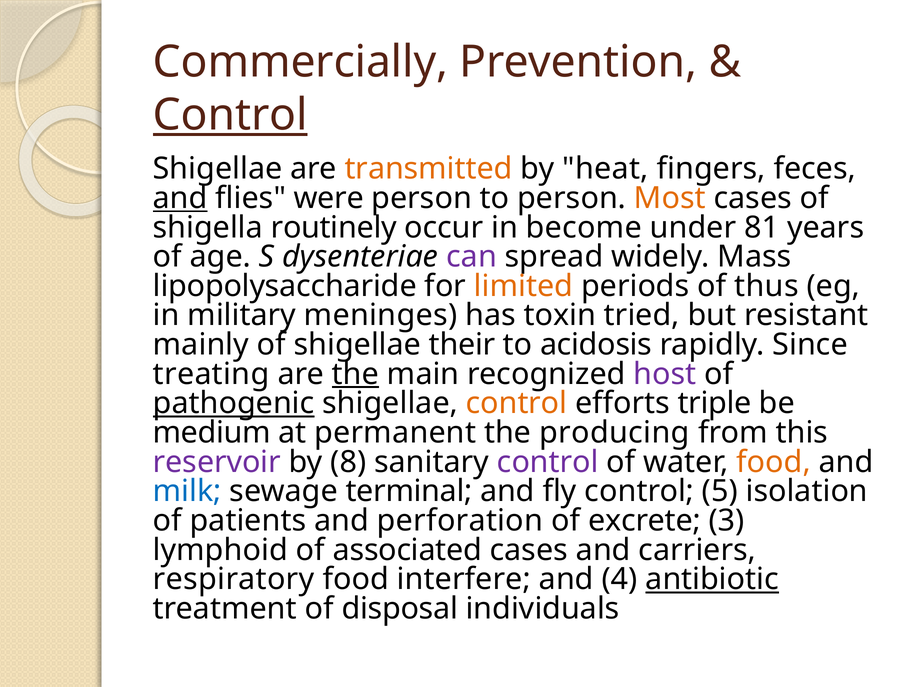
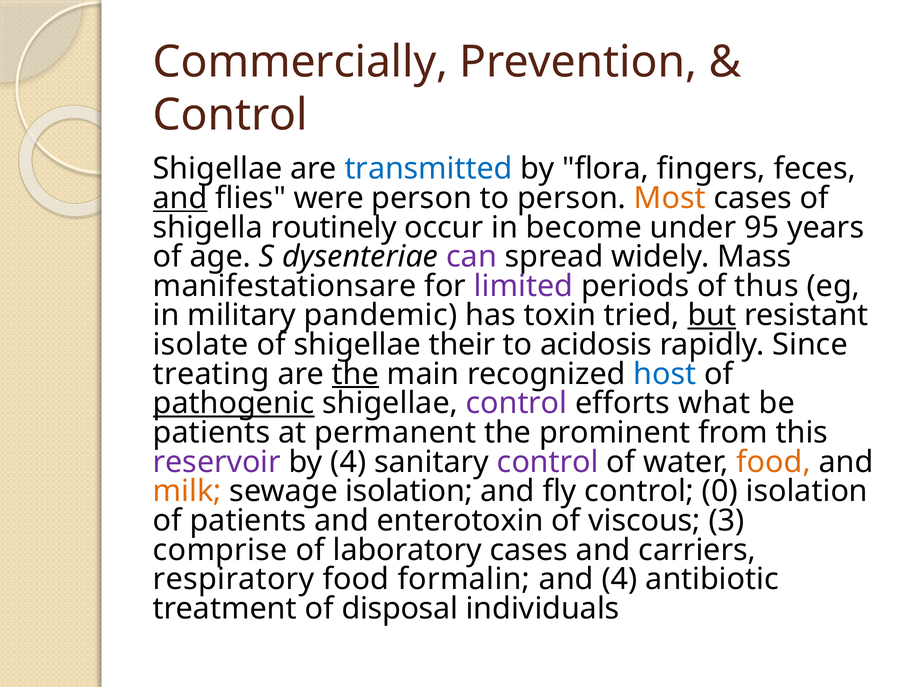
Control underline: present -> none (230, 115)
transmitted colour: orange -> blue (429, 169)
heat: heat -> flora (606, 169)
81: 81 -> 95 (762, 227)
lipopolysaccharide: lipopolysaccharide -> manifestationsare (285, 286)
limited colour: orange -> purple (524, 286)
meninges: meninges -> pandemic (381, 315)
but underline: none -> present (712, 315)
mainly: mainly -> isolate (201, 345)
host colour: purple -> blue (665, 374)
control colour: orange -> purple (517, 403)
triple: triple -> what (714, 403)
medium: medium -> patients (212, 433)
producing: producing -> prominent (615, 433)
by 8: 8 -> 4 (348, 462)
milk colour: blue -> orange (187, 491)
sewage terminal: terminal -> isolation (409, 491)
5: 5 -> 0 (720, 491)
perforation: perforation -> enterotoxin (460, 521)
excrete: excrete -> viscous (644, 521)
lymphoid: lymphoid -> comprise (220, 550)
associated: associated -> laboratory (407, 550)
interfere: interfere -> formalin (464, 579)
antibiotic underline: present -> none (712, 579)
